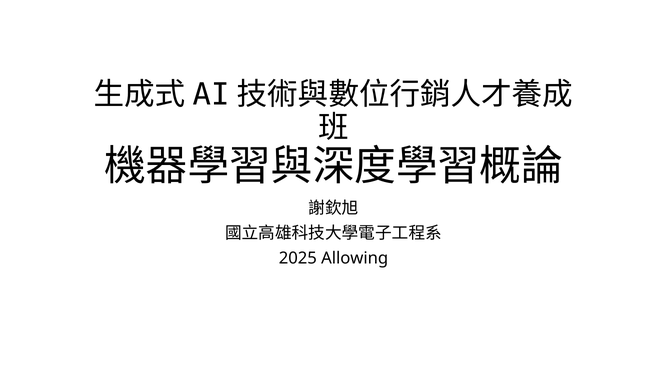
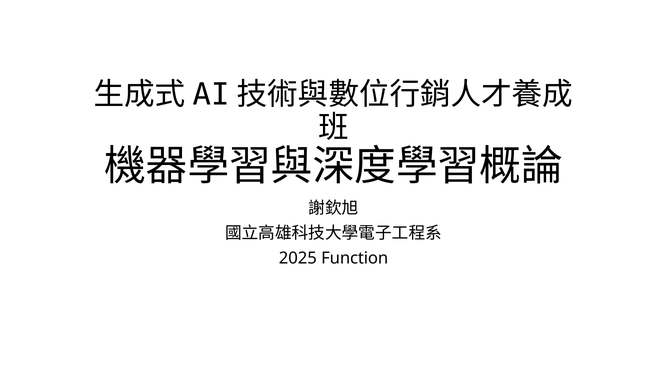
Allowing: Allowing -> Function (355, 258)
